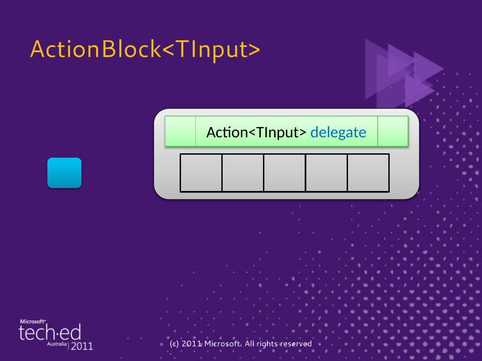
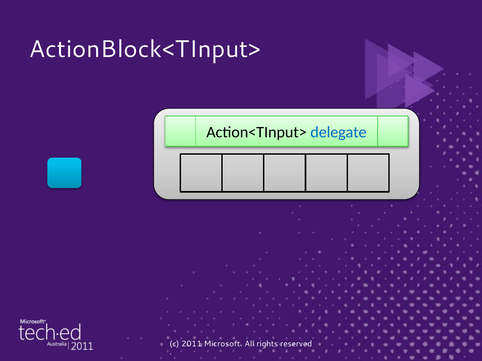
ActionBlock<TInput> colour: yellow -> white (145, 49)
